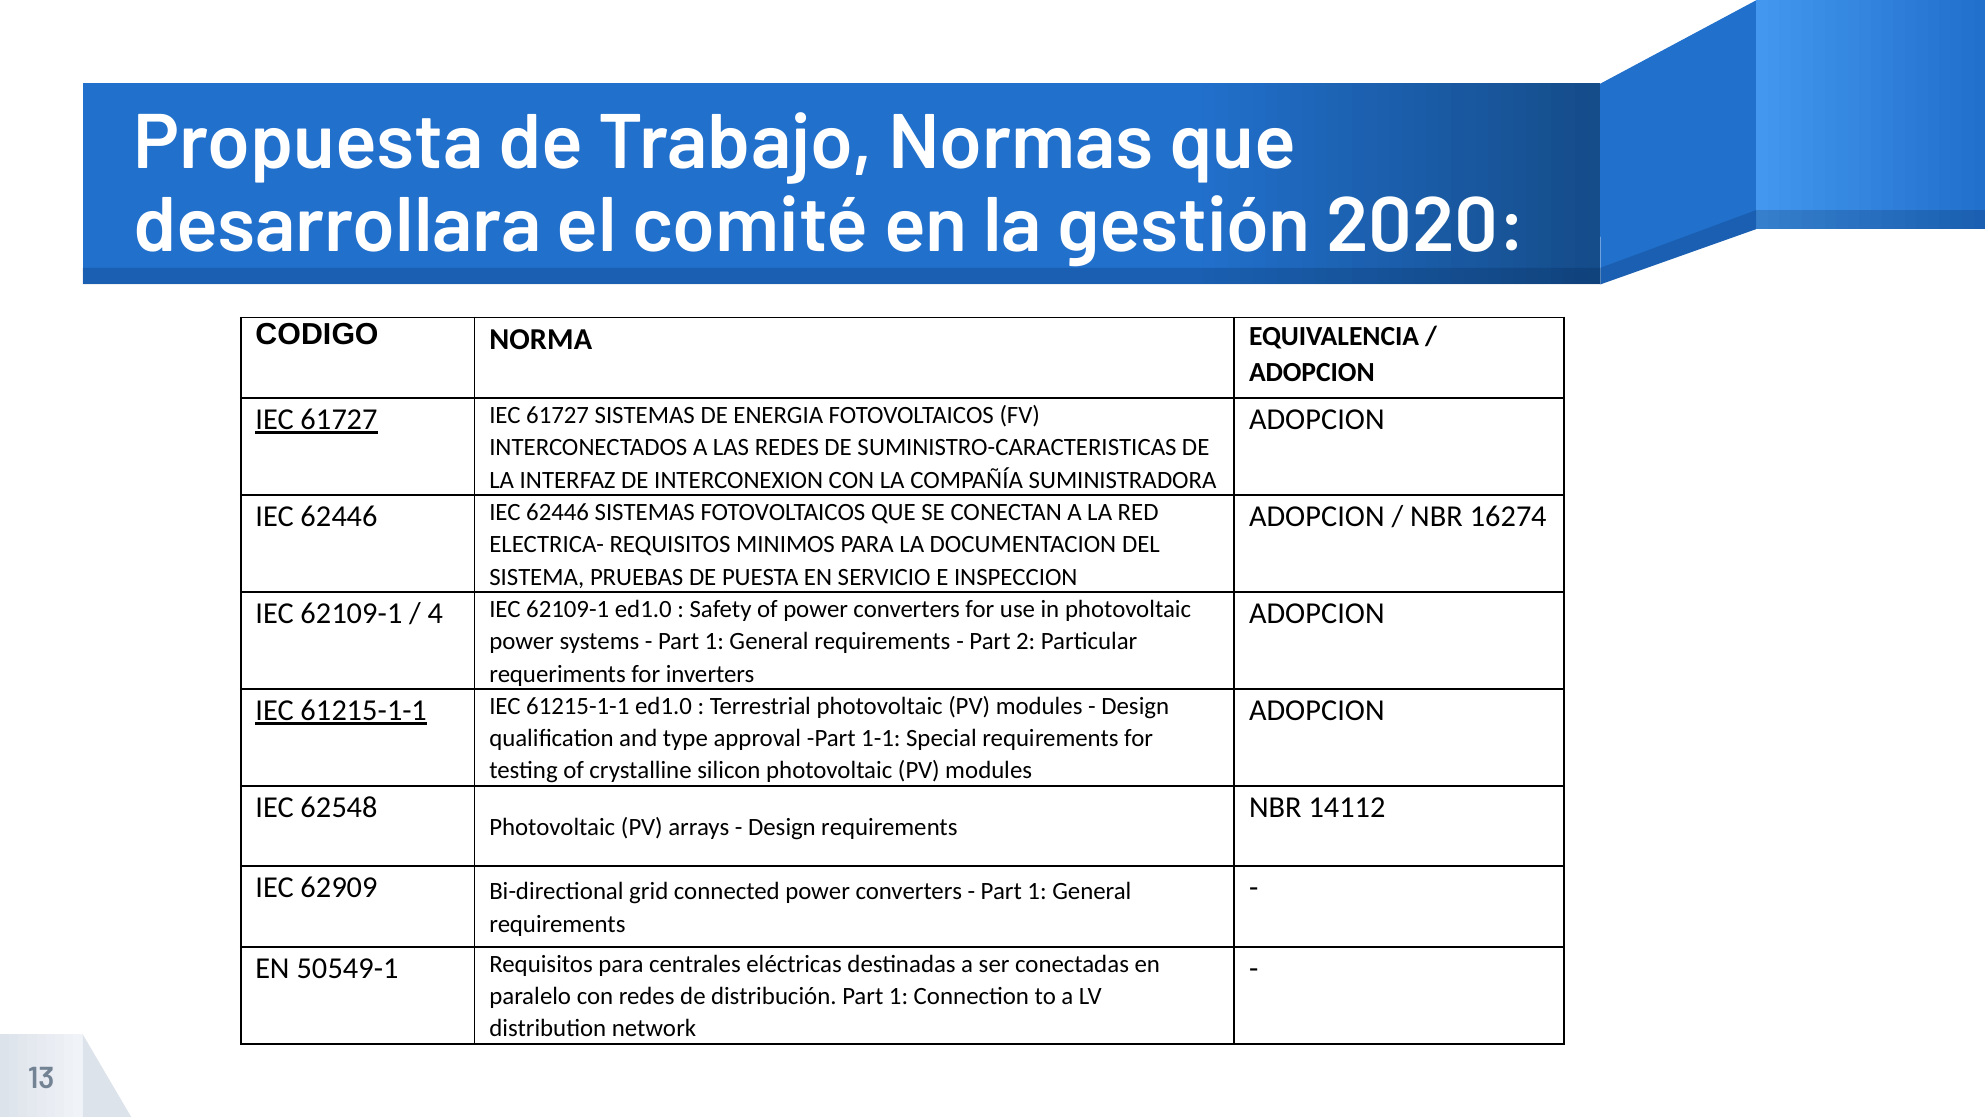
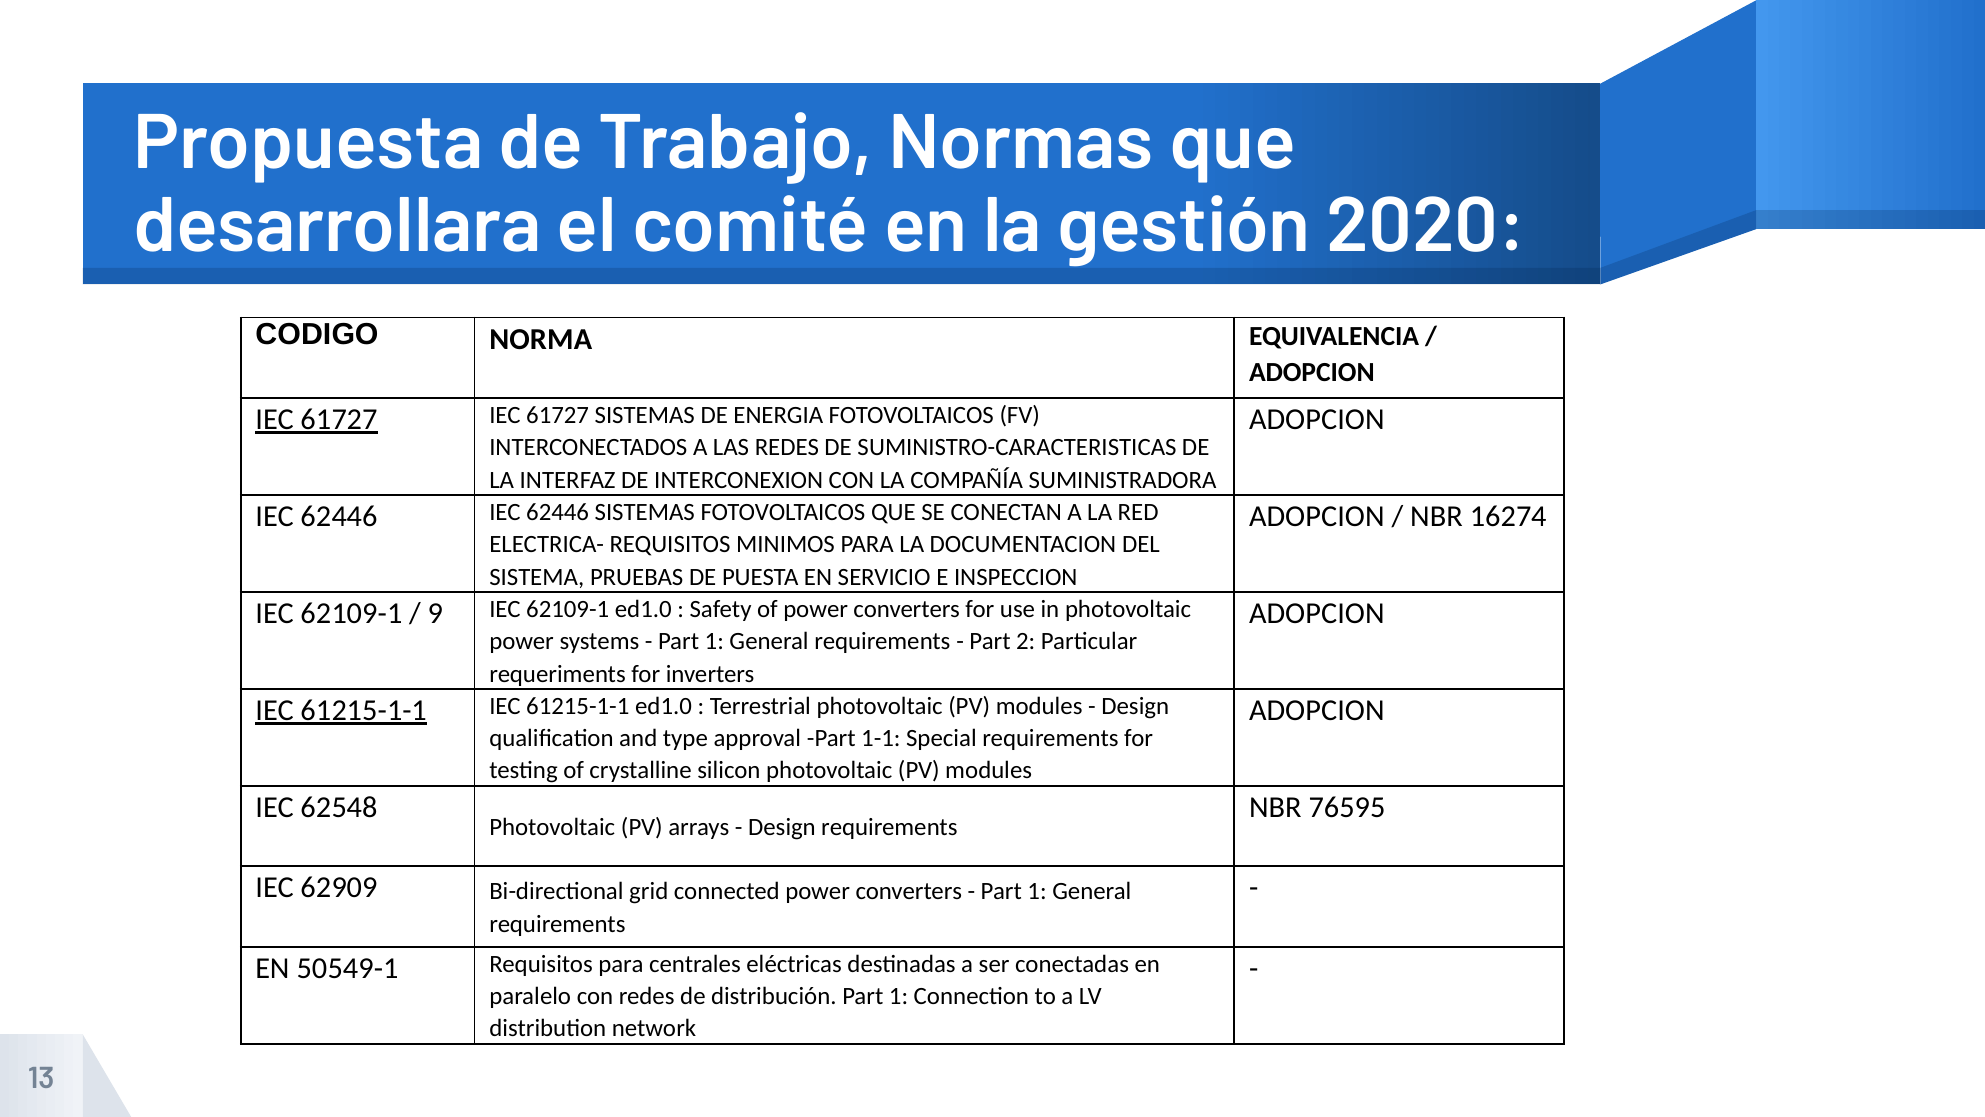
4: 4 -> 9 (435, 613)
14112: 14112 -> 76595 (1347, 807)
